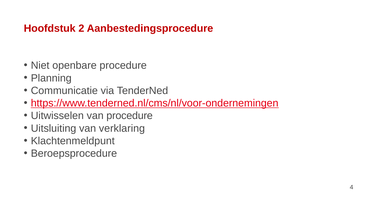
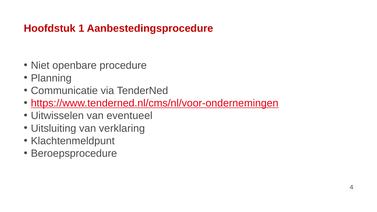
2: 2 -> 1 (81, 29)
van procedure: procedure -> eventueel (129, 116)
